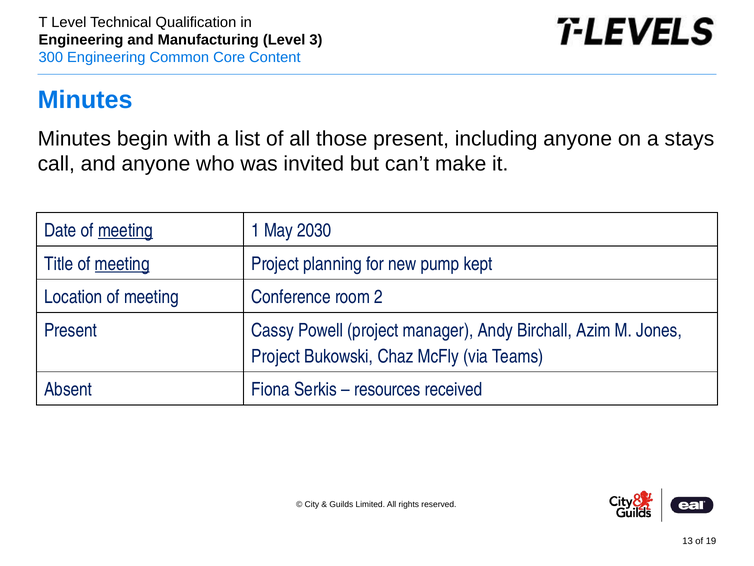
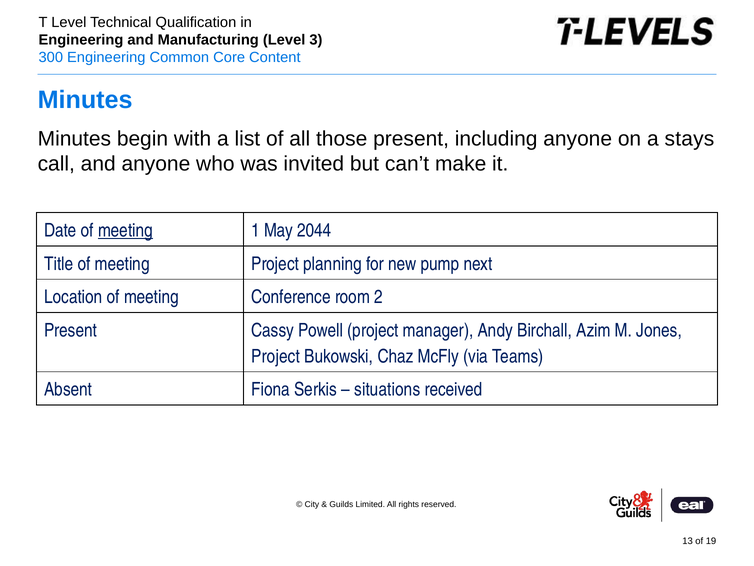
2030: 2030 -> 2044 (314, 230)
meeting underline: present -> none (122, 264)
kept: kept -> next (478, 264)
resources: resources -> situations (387, 389)
